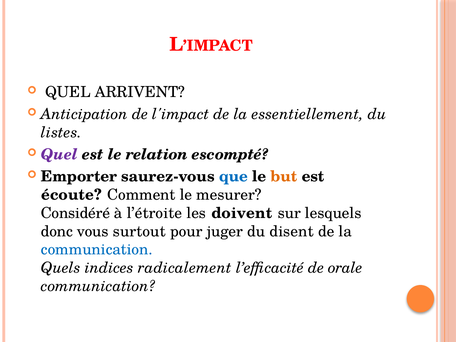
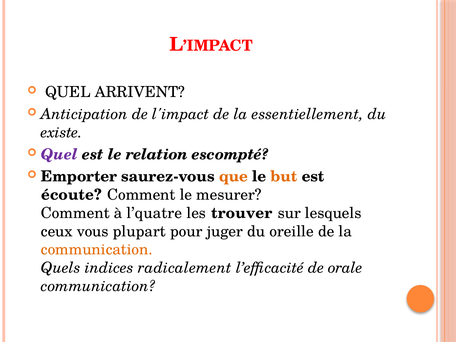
listes: listes -> existe (62, 133)
que colour: blue -> orange (233, 177)
Considéré: Considéré -> Comment (75, 213)
l’étroite: l’étroite -> l’quatre (154, 213)
doivent: doivent -> trouver (242, 213)
donc: donc -> ceux (57, 231)
surtout: surtout -> plupart (139, 231)
disent: disent -> oreille (292, 231)
communication colour: blue -> orange (97, 250)
